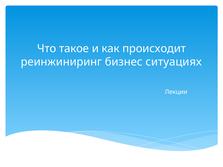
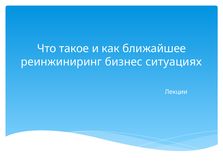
происходит: происходит -> ближайшее (154, 49)
